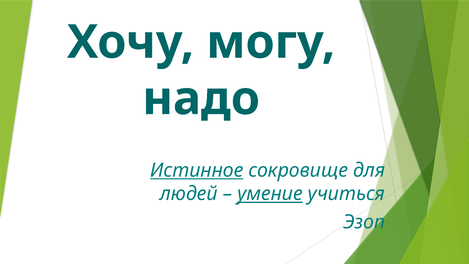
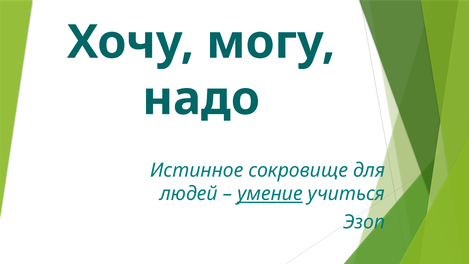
Истинное underline: present -> none (197, 170)
